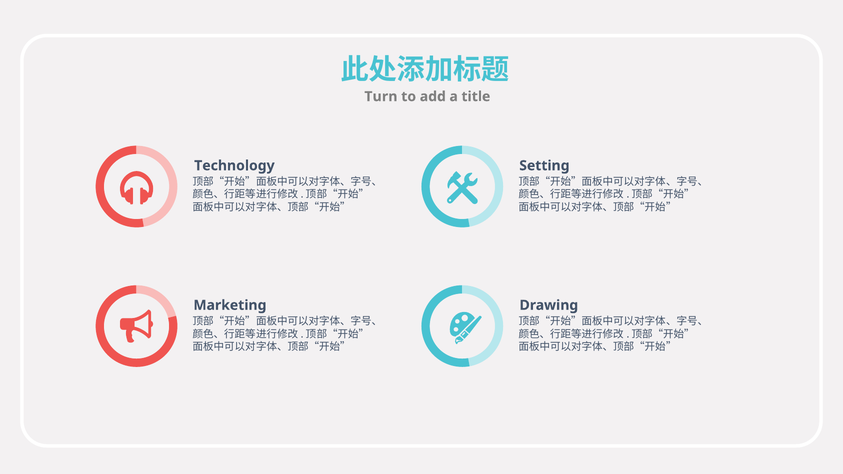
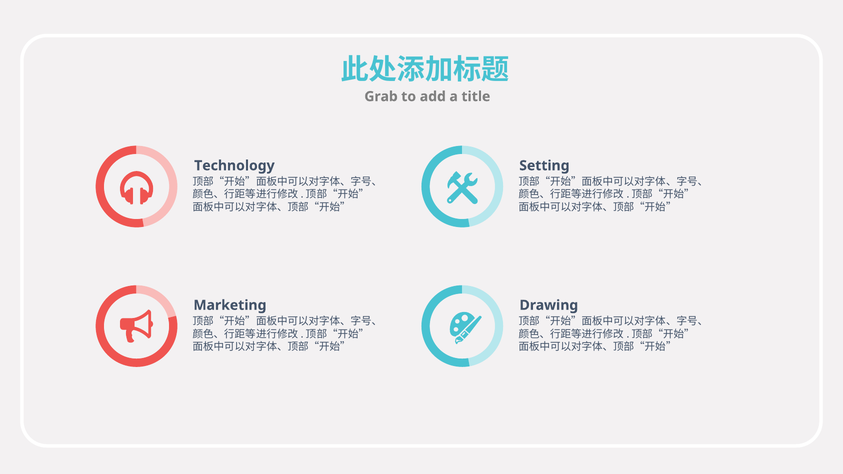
Turn: Turn -> Grab (381, 97)
